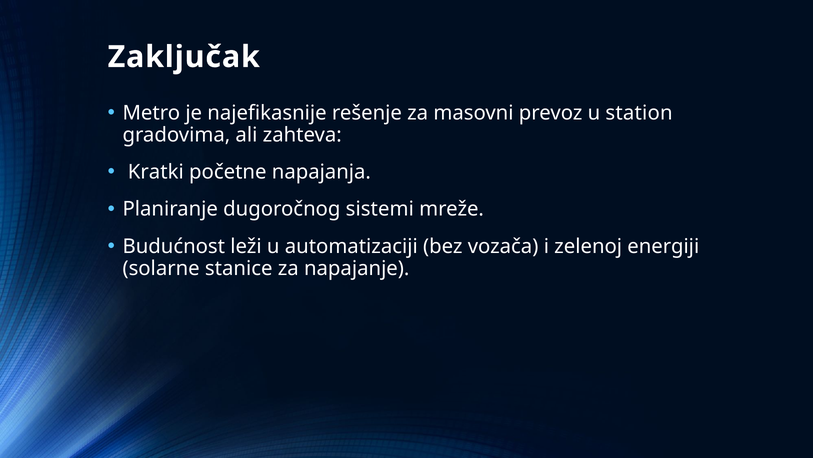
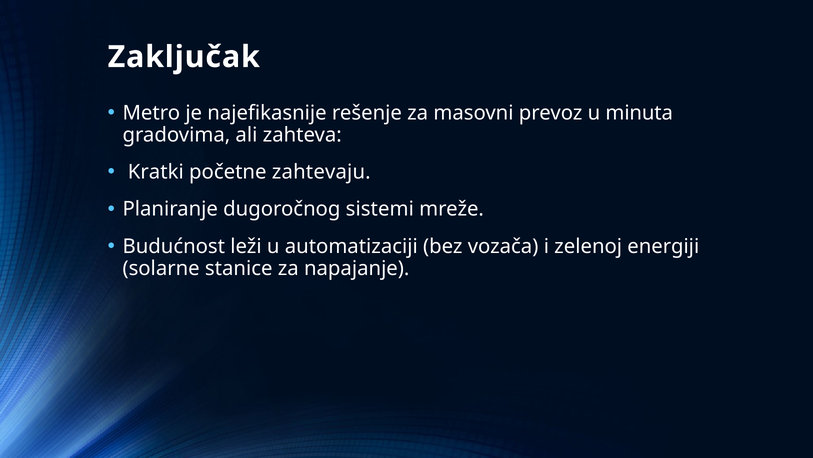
station: station -> minuta (639, 113)
napajanja: napajanja -> zahtevaju (321, 172)
